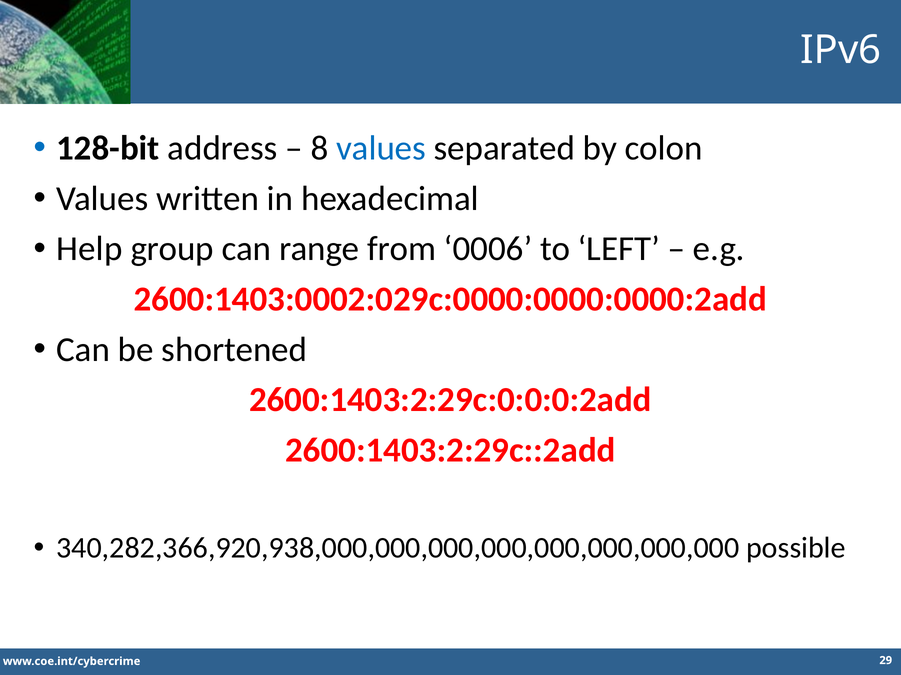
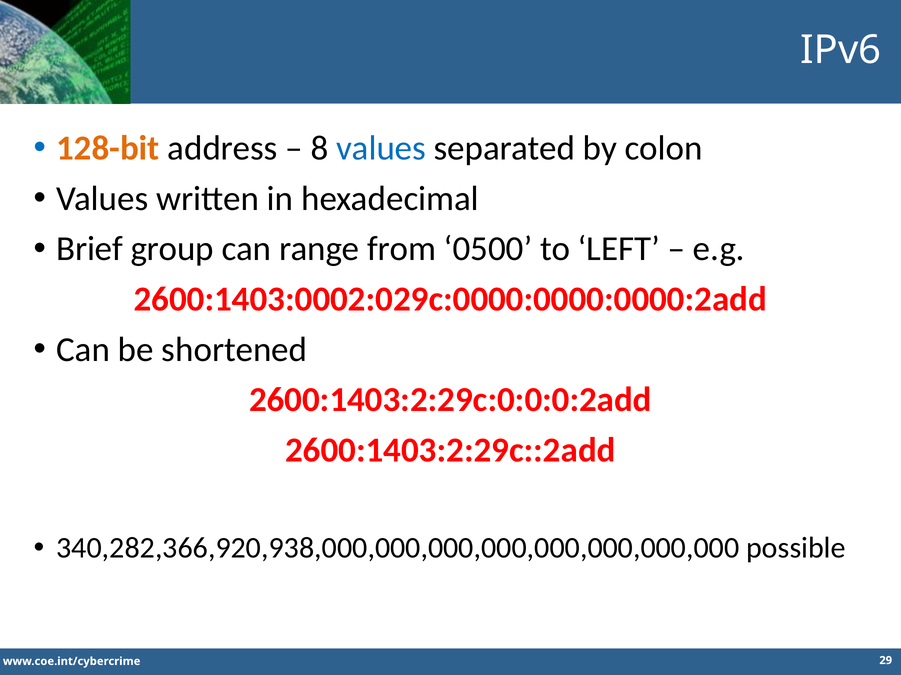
128-bit colour: black -> orange (108, 148)
Help: Help -> Brief (90, 249)
0006: 0006 -> 0500 (488, 249)
